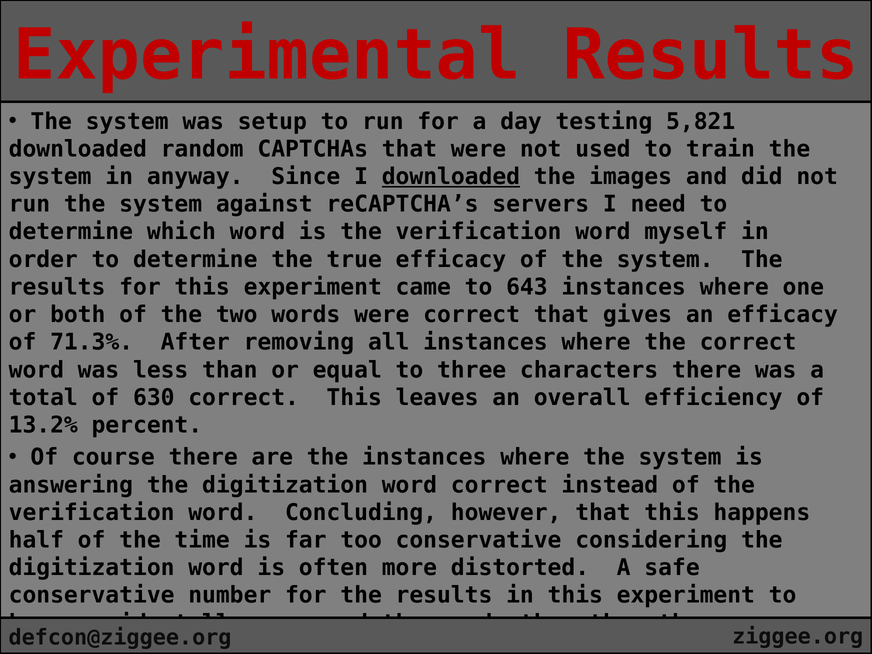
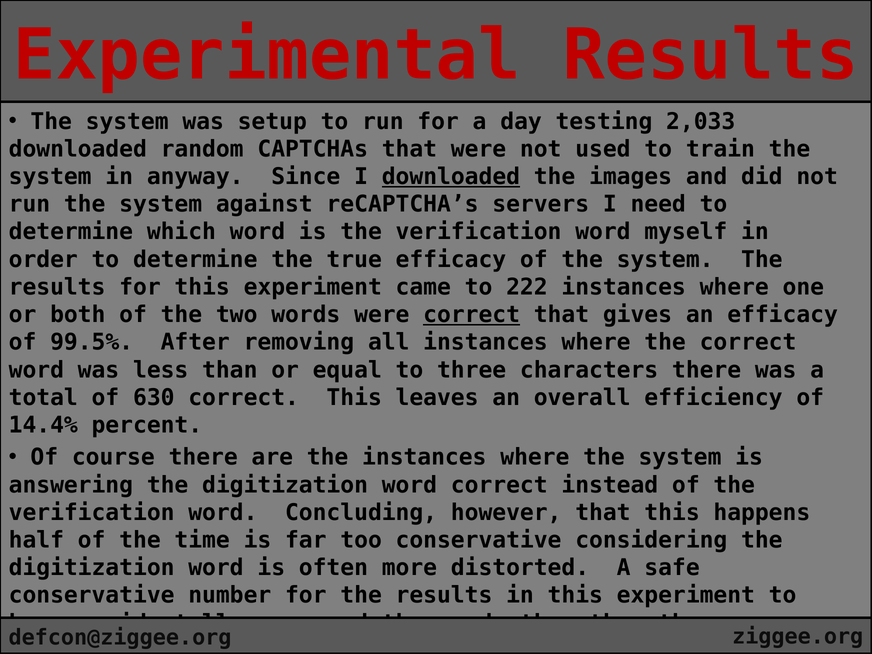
5,821: 5,821 -> 2,033 (701, 121)
643: 643 -> 222 (527, 287)
correct underline: none -> present (472, 315)
71.3%: 71.3% -> 99.5% (92, 342)
13.2%: 13.2% -> 14.4% (43, 425)
